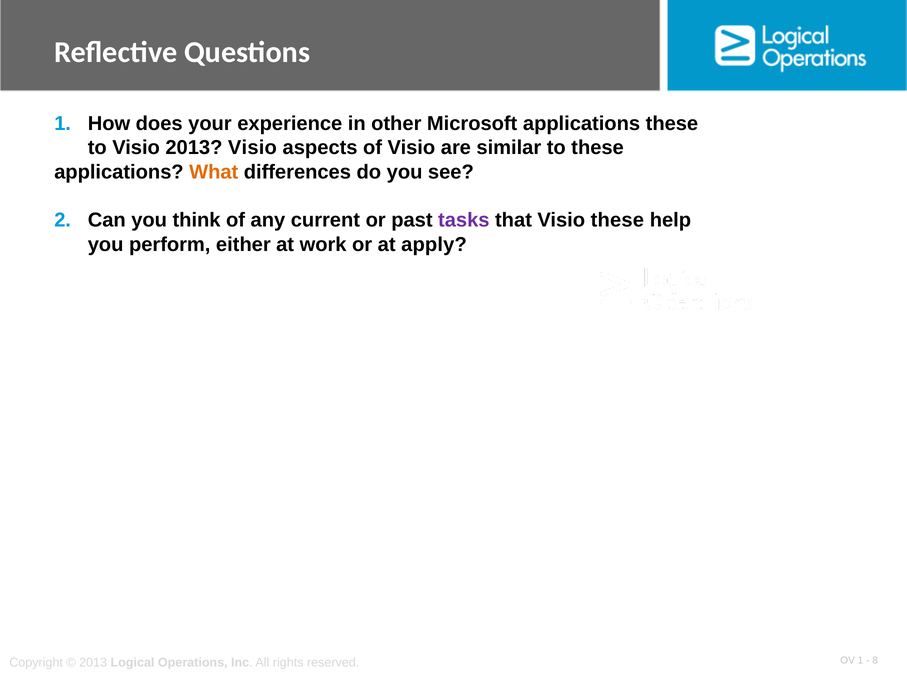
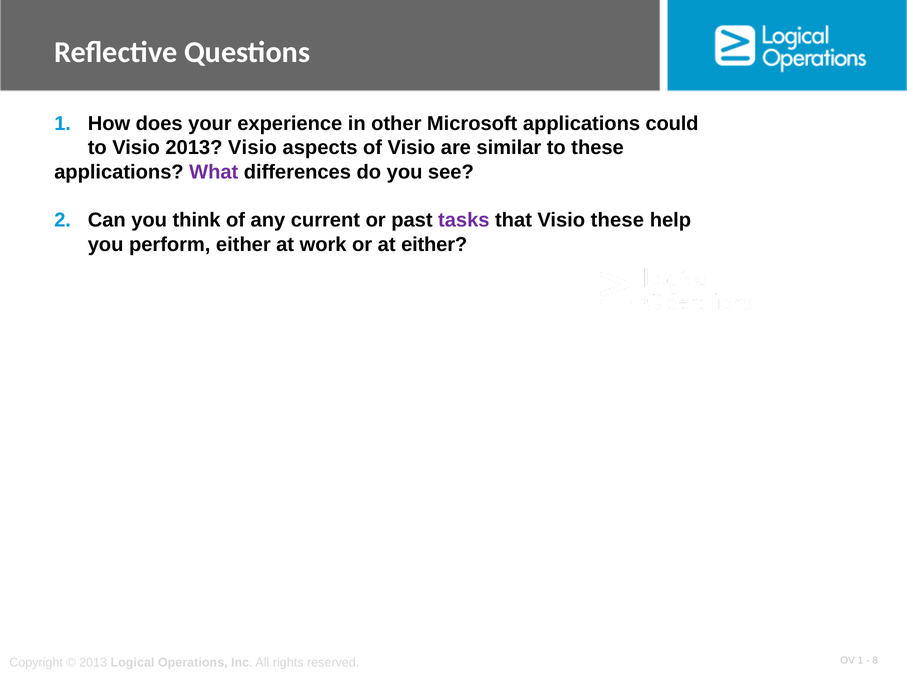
applications these: these -> could (672, 124)
What colour: orange -> purple (214, 172)
at apply: apply -> either (434, 245)
